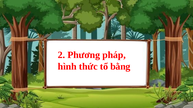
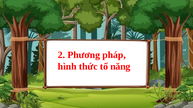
bằng: bằng -> năng (120, 67)
